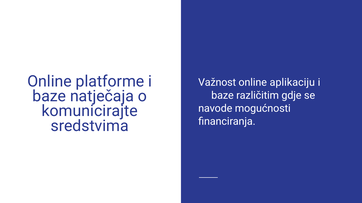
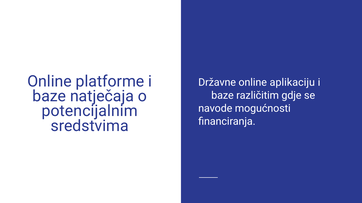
Važnost: Važnost -> Državne (217, 83)
komunicirajte: komunicirajte -> potencijalnim (90, 111)
